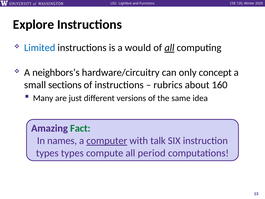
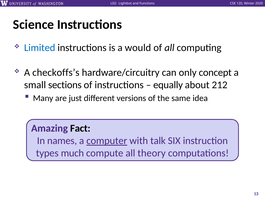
Explore: Explore -> Science (34, 25)
all underline: present -> none (169, 48)
neighbors’s: neighbors’s -> checkoffs’s (56, 72)
rubrics: rubrics -> equally (168, 85)
160: 160 -> 212 (220, 85)
Fact colour: green -> black (80, 128)
types types: types -> much (72, 153)
period: period -> theory (152, 153)
